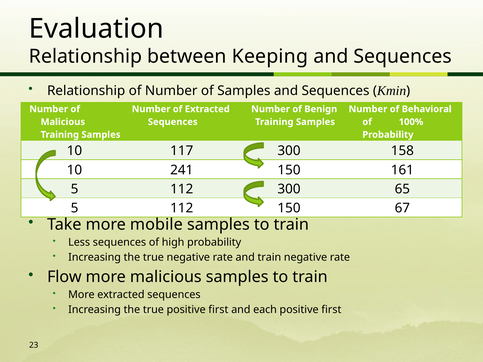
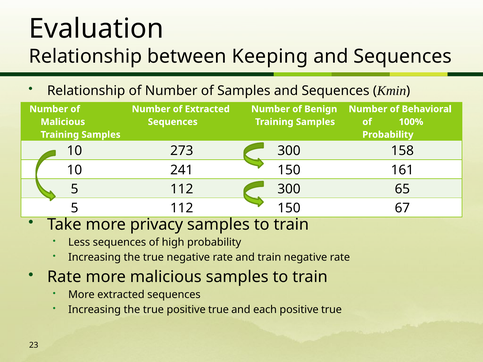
117: 117 -> 273 (182, 151)
mobile: mobile -> privacy (157, 225)
Flow: Flow -> Rate (64, 277)
true positive first: first -> true (218, 310)
first: first -> true (331, 310)
